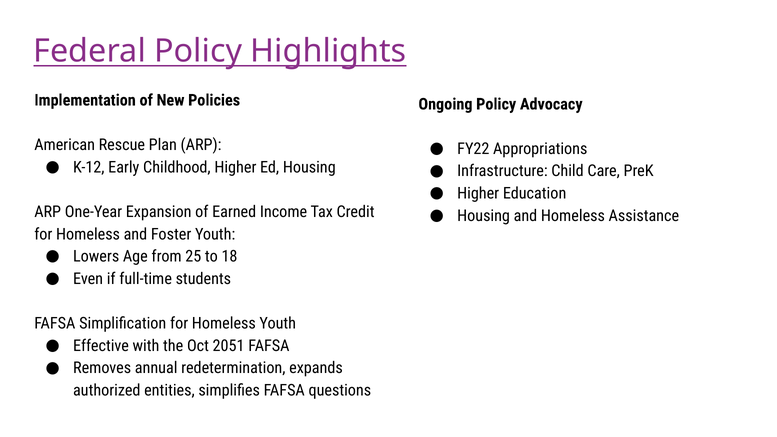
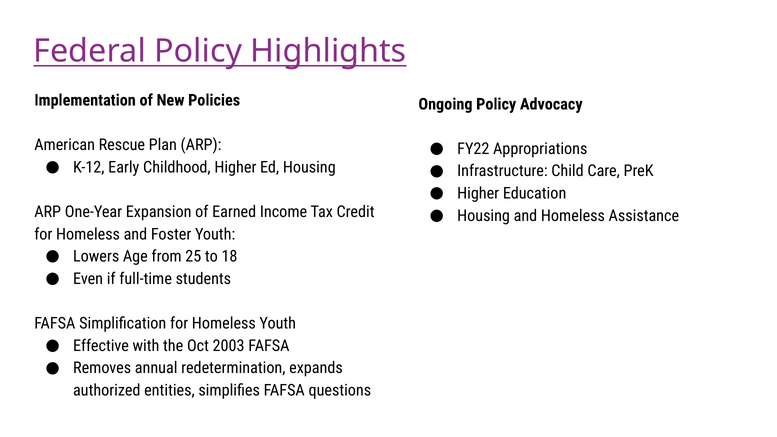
2051: 2051 -> 2003 (229, 346)
